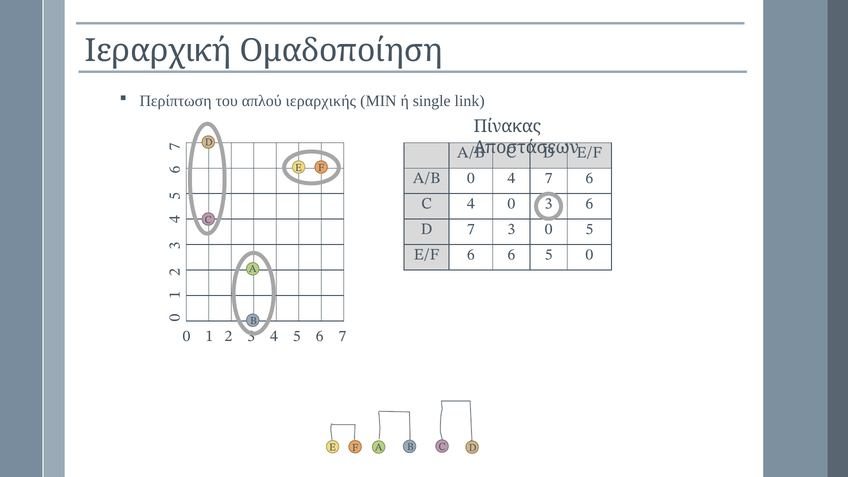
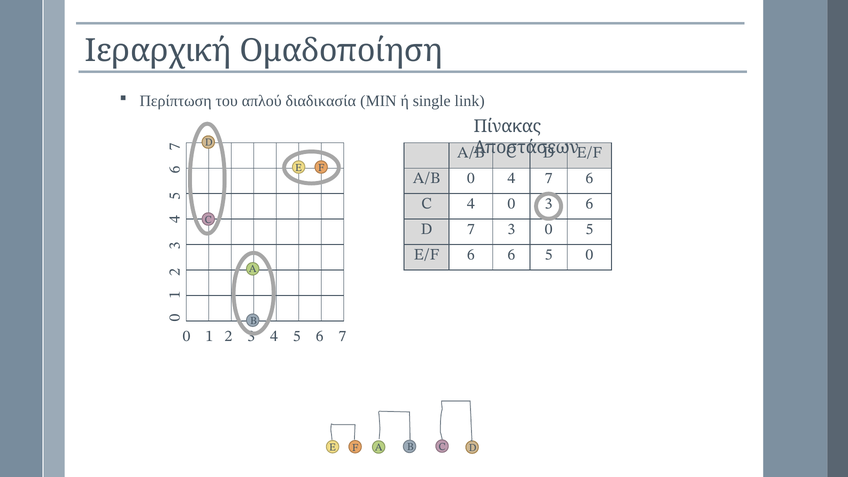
ιεραρχικής: ιεραρχικής -> διαδικασία (321, 101)
